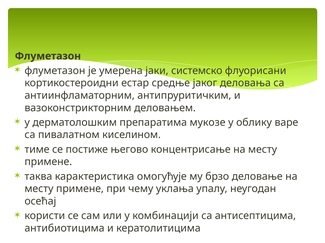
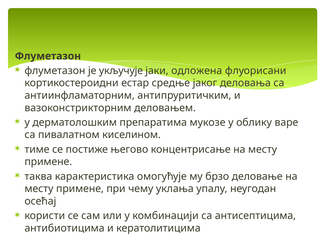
умерена: умерена -> укључује (121, 71)
системско: системско -> одложена (197, 71)
